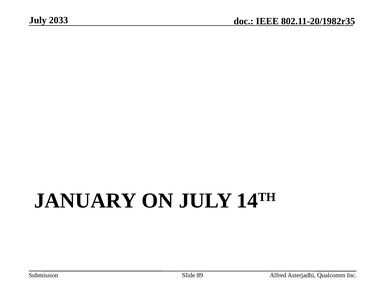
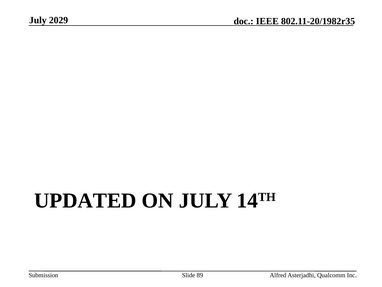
2033: 2033 -> 2029 (59, 20)
JANUARY: JANUARY -> UPDATED (85, 200)
